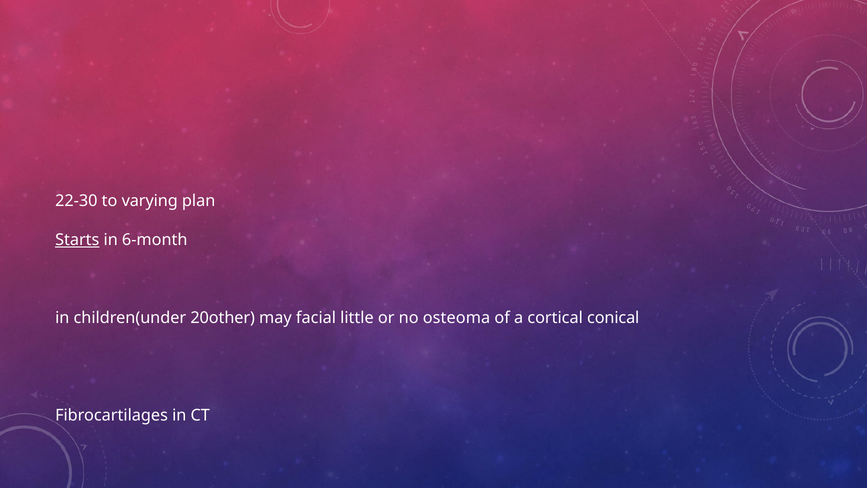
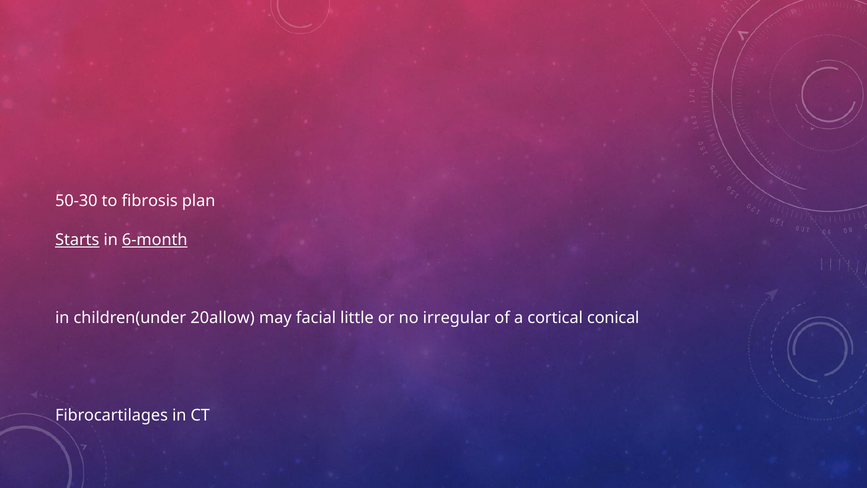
22-30: 22-30 -> 50-30 (76, 201)
varying: varying -> fibrosis (150, 201)
6-month underline: none -> present (155, 240)
20other: 20other -> 20allow (223, 318)
osteoma: osteoma -> irregular (456, 318)
